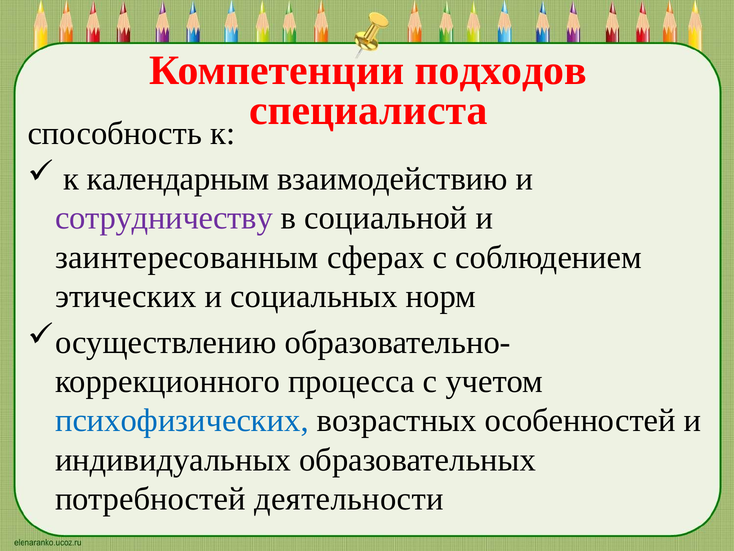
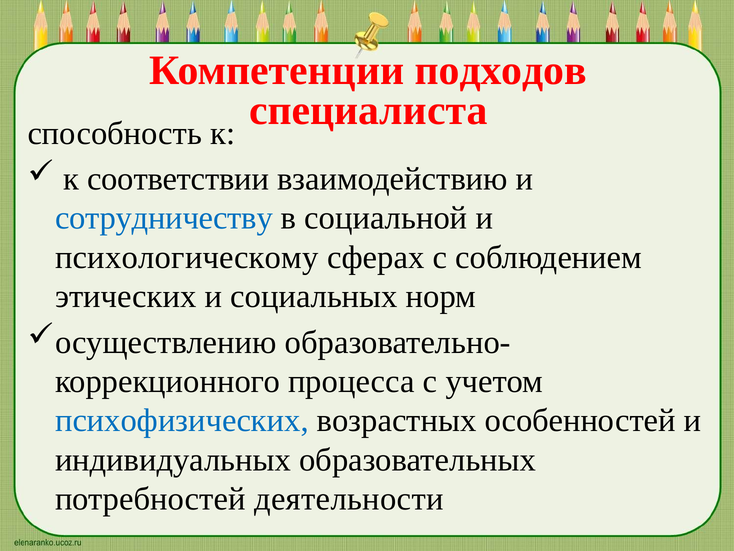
календарным: календарным -> соответствии (178, 179)
сотрудничеству colour: purple -> blue (164, 218)
заинтересованным: заинтересованным -> психологическому (187, 257)
